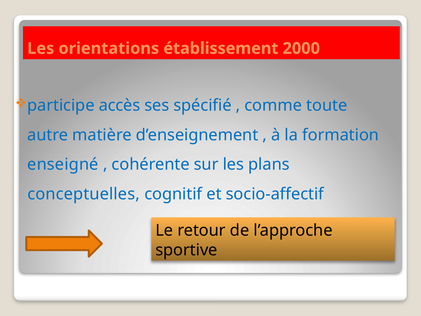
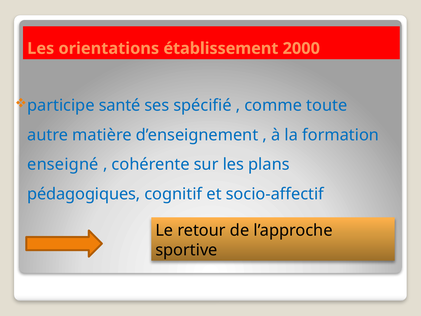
accès: accès -> santé (120, 105)
conceptuelles: conceptuelles -> pédagogiques (84, 194)
